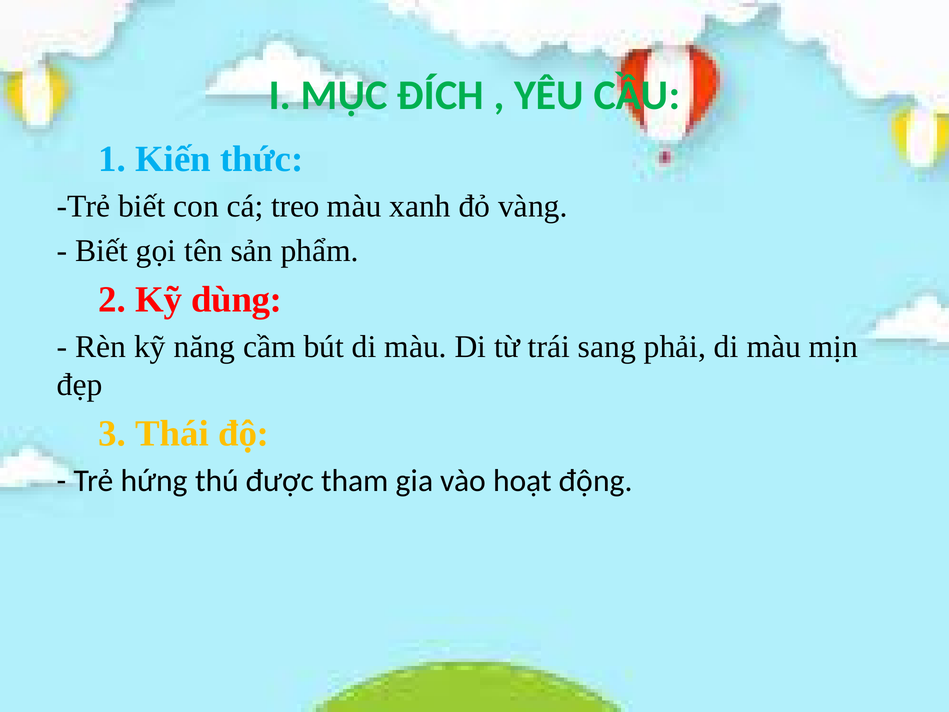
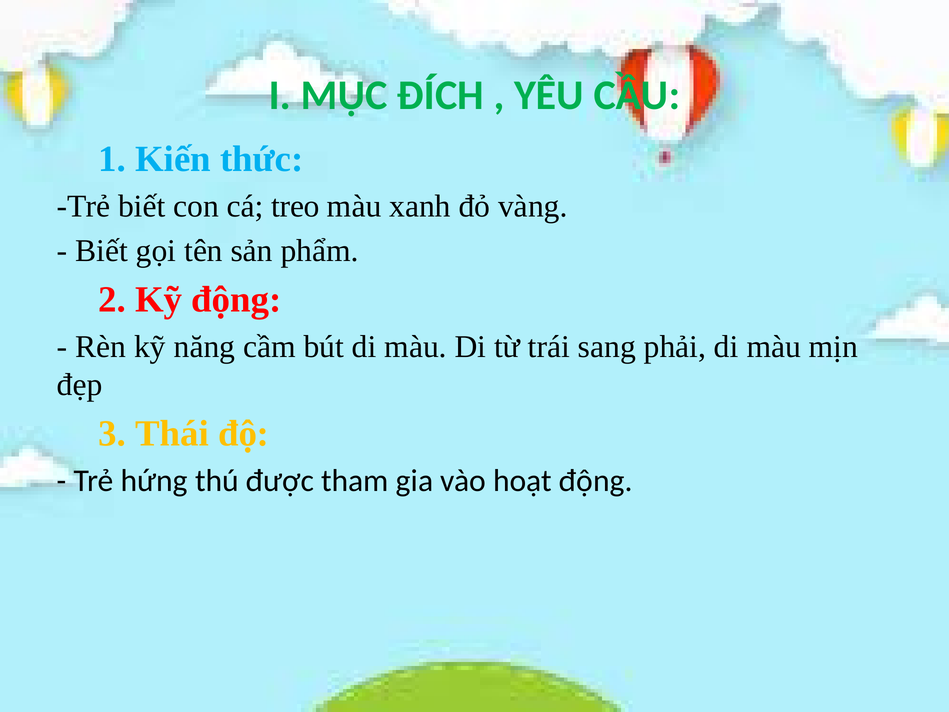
Kỹ dùng: dùng -> động (236, 299)
